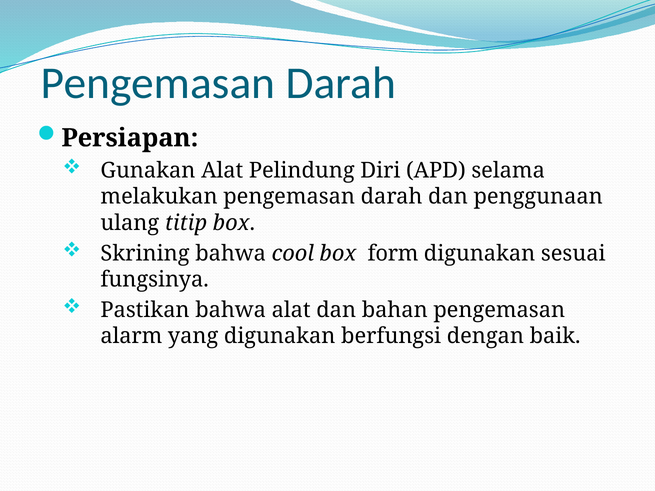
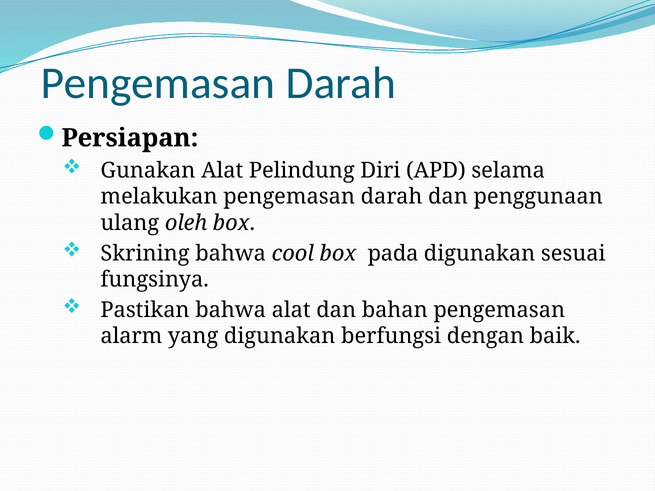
titip: titip -> oleh (186, 223)
form: form -> pada (393, 254)
